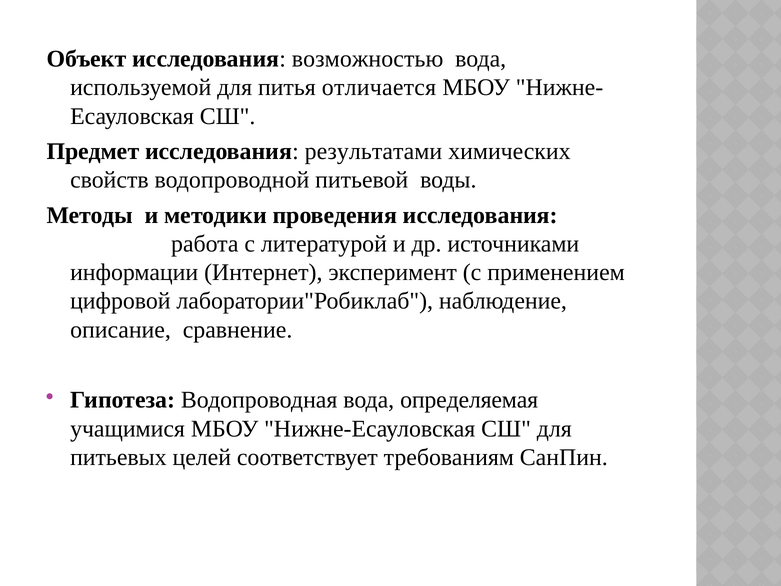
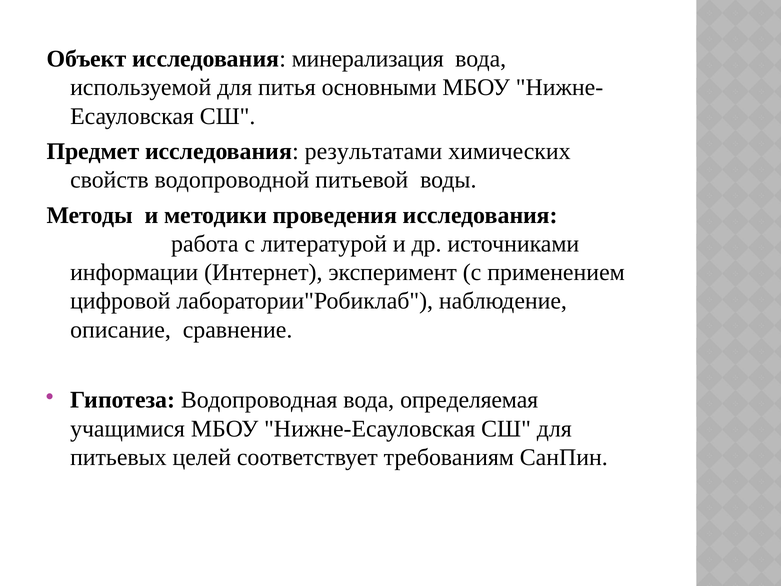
возможностью: возможностью -> минерализация (368, 59)
отличается: отличается -> основными (379, 88)
